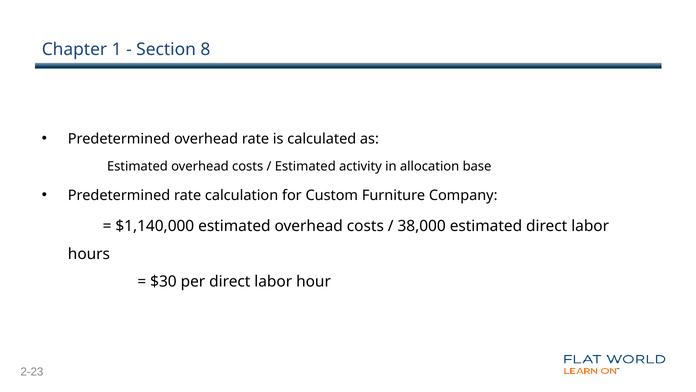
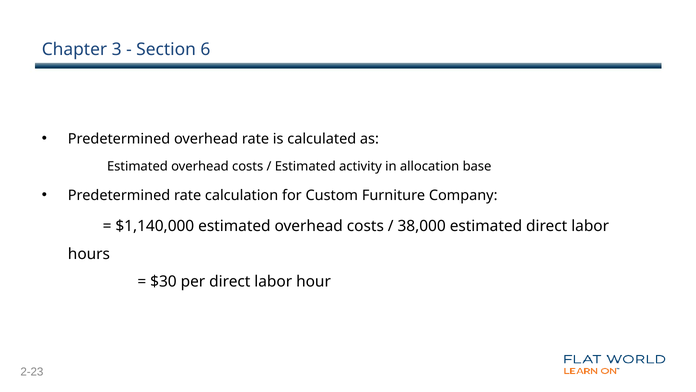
1: 1 -> 3 (117, 50)
8: 8 -> 6 (205, 50)
